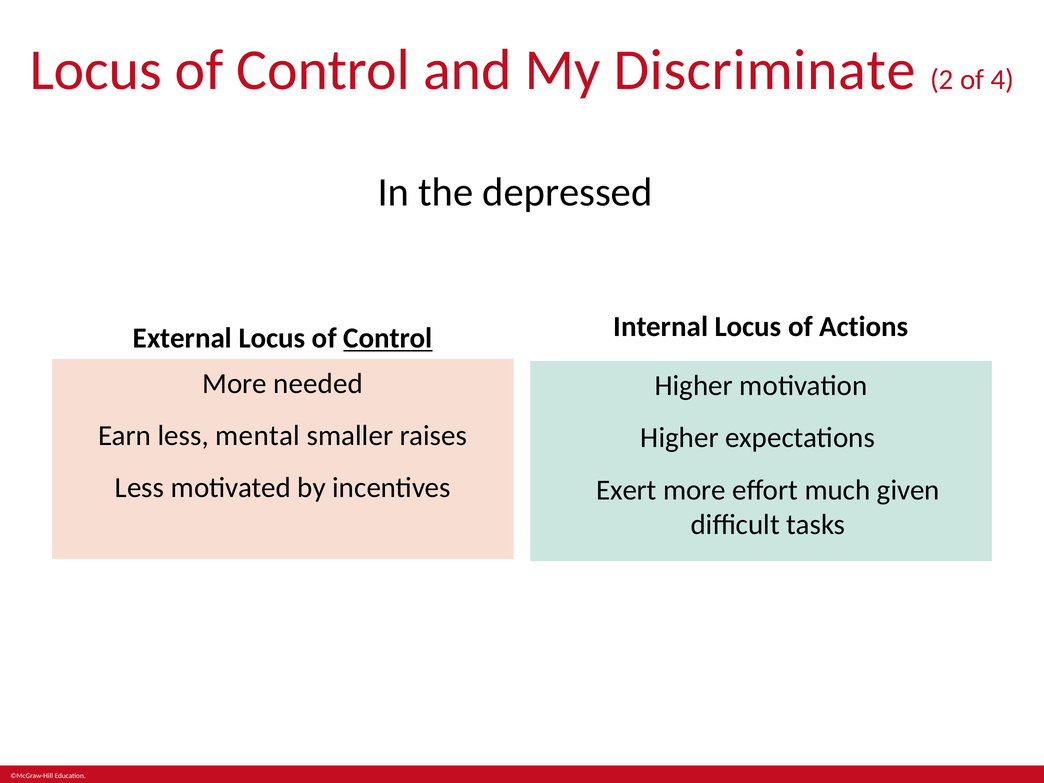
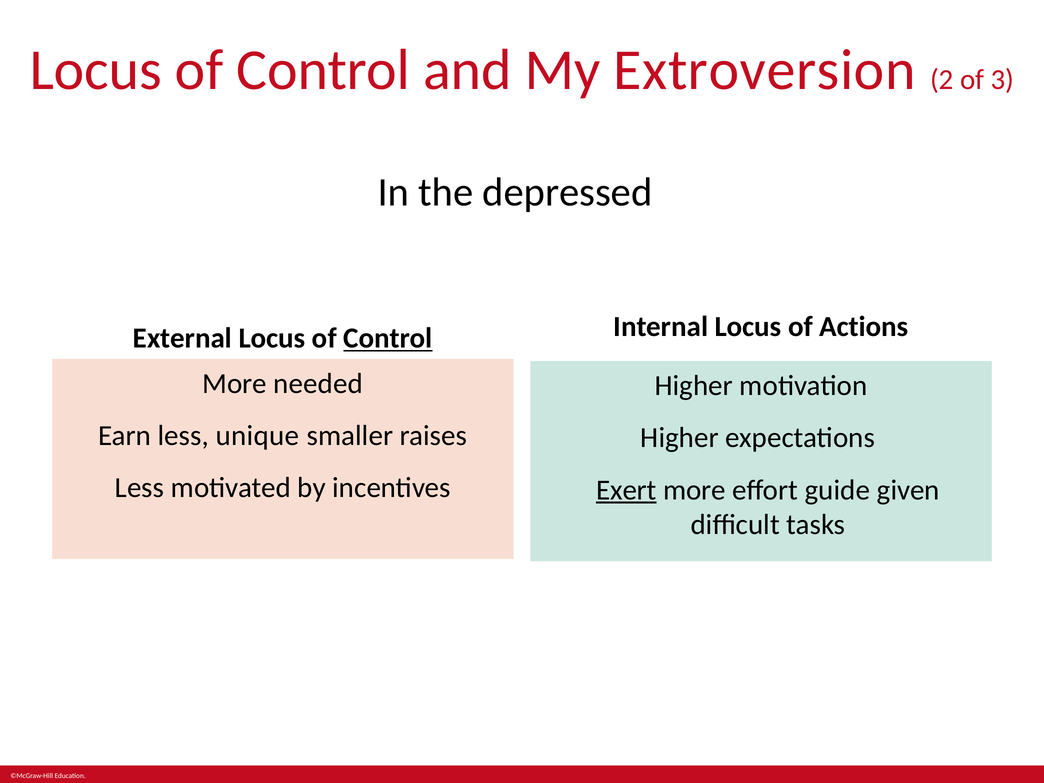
Discriminate: Discriminate -> Extroversion (764, 70)
4: 4 -> 3 (1002, 80)
mental: mental -> unique (258, 436)
Exert underline: none -> present (626, 490)
much: much -> guide (837, 490)
